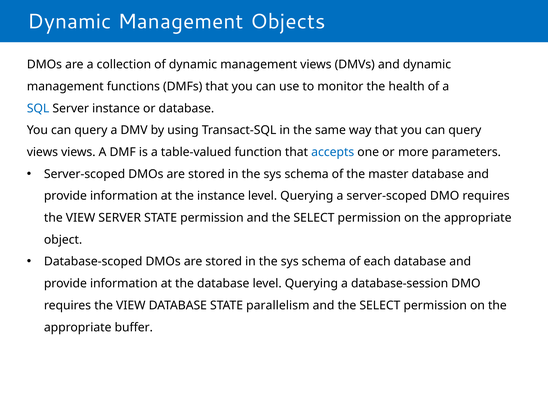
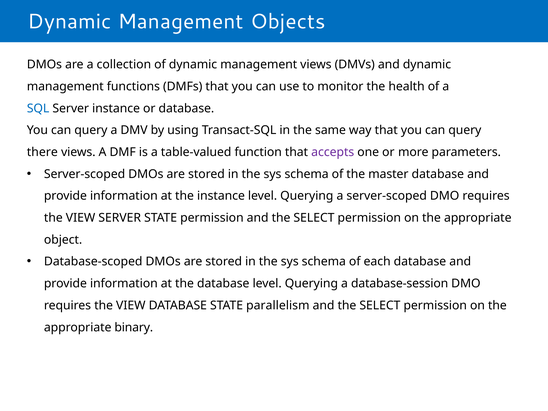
views: views -> there (42, 152)
accepts colour: blue -> purple (333, 152)
buffer: buffer -> binary (134, 327)
